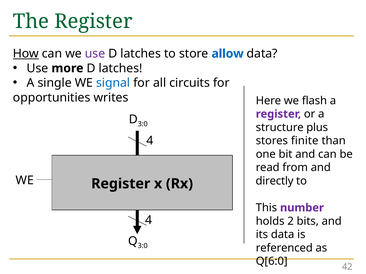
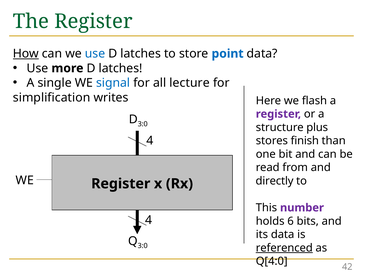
use colour: purple -> blue (95, 54)
allow: allow -> point (228, 54)
circuits: circuits -> lecture (190, 83)
opportunities: opportunities -> simplification (52, 98)
finite: finite -> finish (305, 141)
2: 2 -> 6 (291, 222)
referenced underline: none -> present (284, 248)
Q[6:0: Q[6:0 -> Q[4:0 (272, 262)
